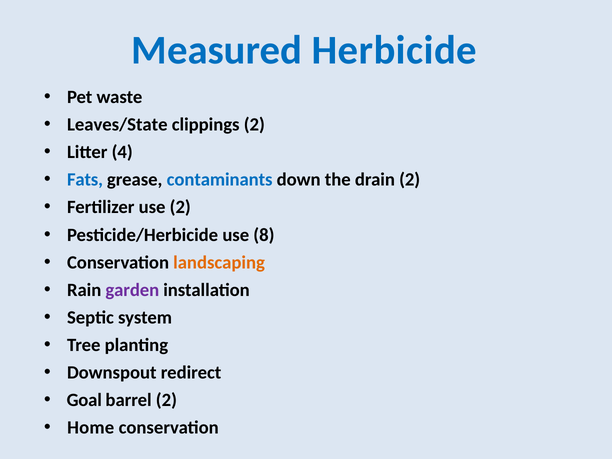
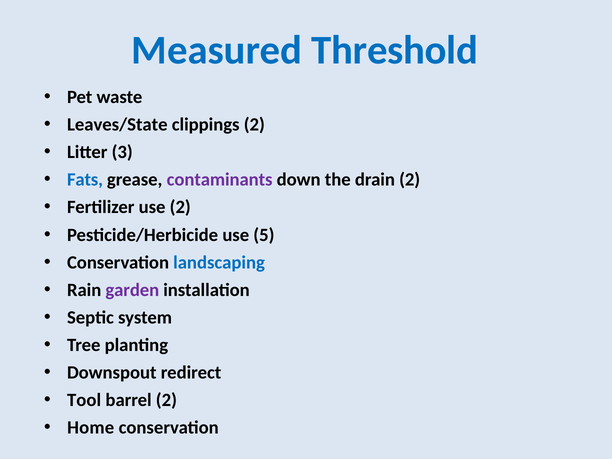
Herbicide: Herbicide -> Threshold (395, 51)
4: 4 -> 3 (122, 152)
contaminants colour: blue -> purple (220, 180)
8: 8 -> 5 (264, 235)
landscaping colour: orange -> blue (219, 262)
Goal: Goal -> Tool (84, 400)
